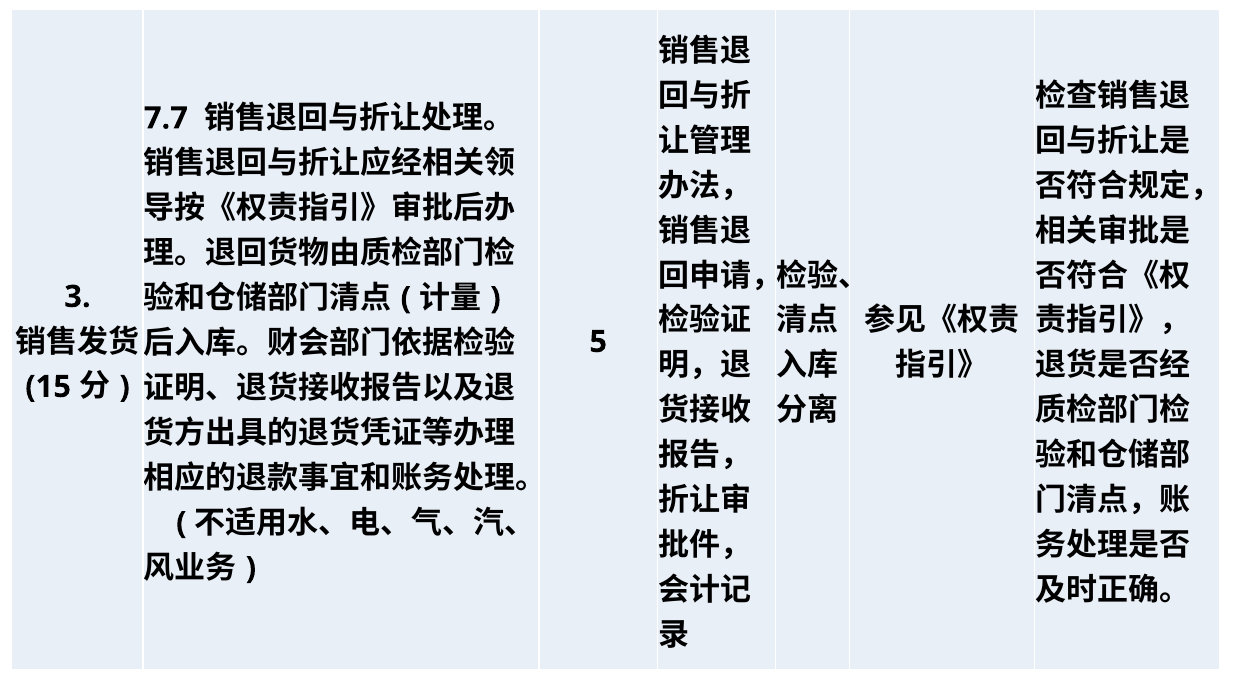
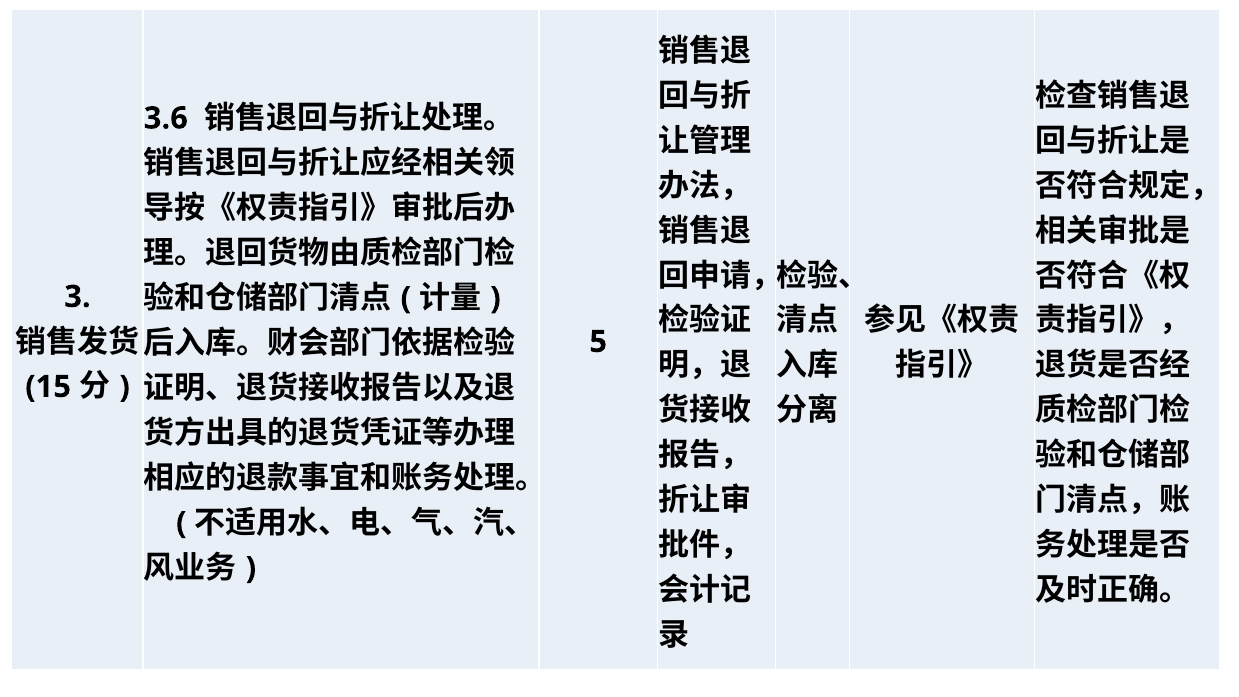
7.7: 7.7 -> 3.6 (166, 118)
